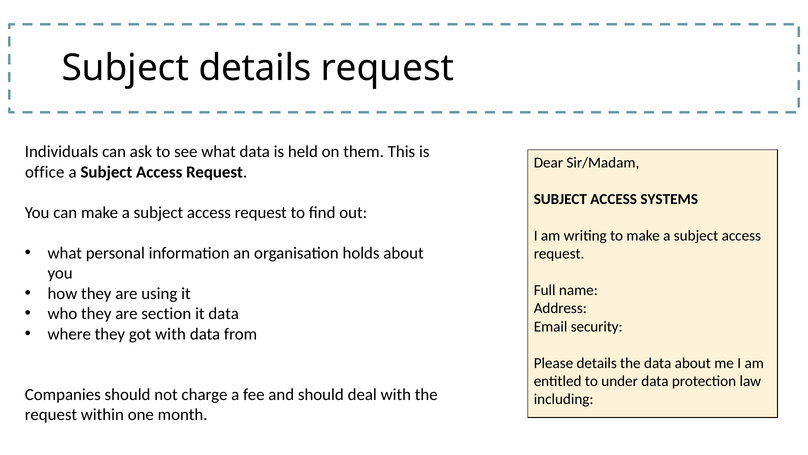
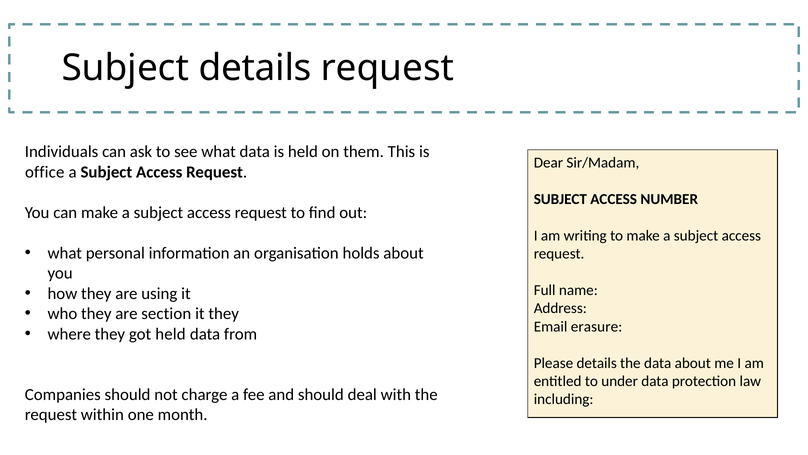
SYSTEMS: SYSTEMS -> NUMBER (669, 199)
it data: data -> they (224, 313)
security: security -> erasure (597, 326)
got with: with -> held (170, 334)
